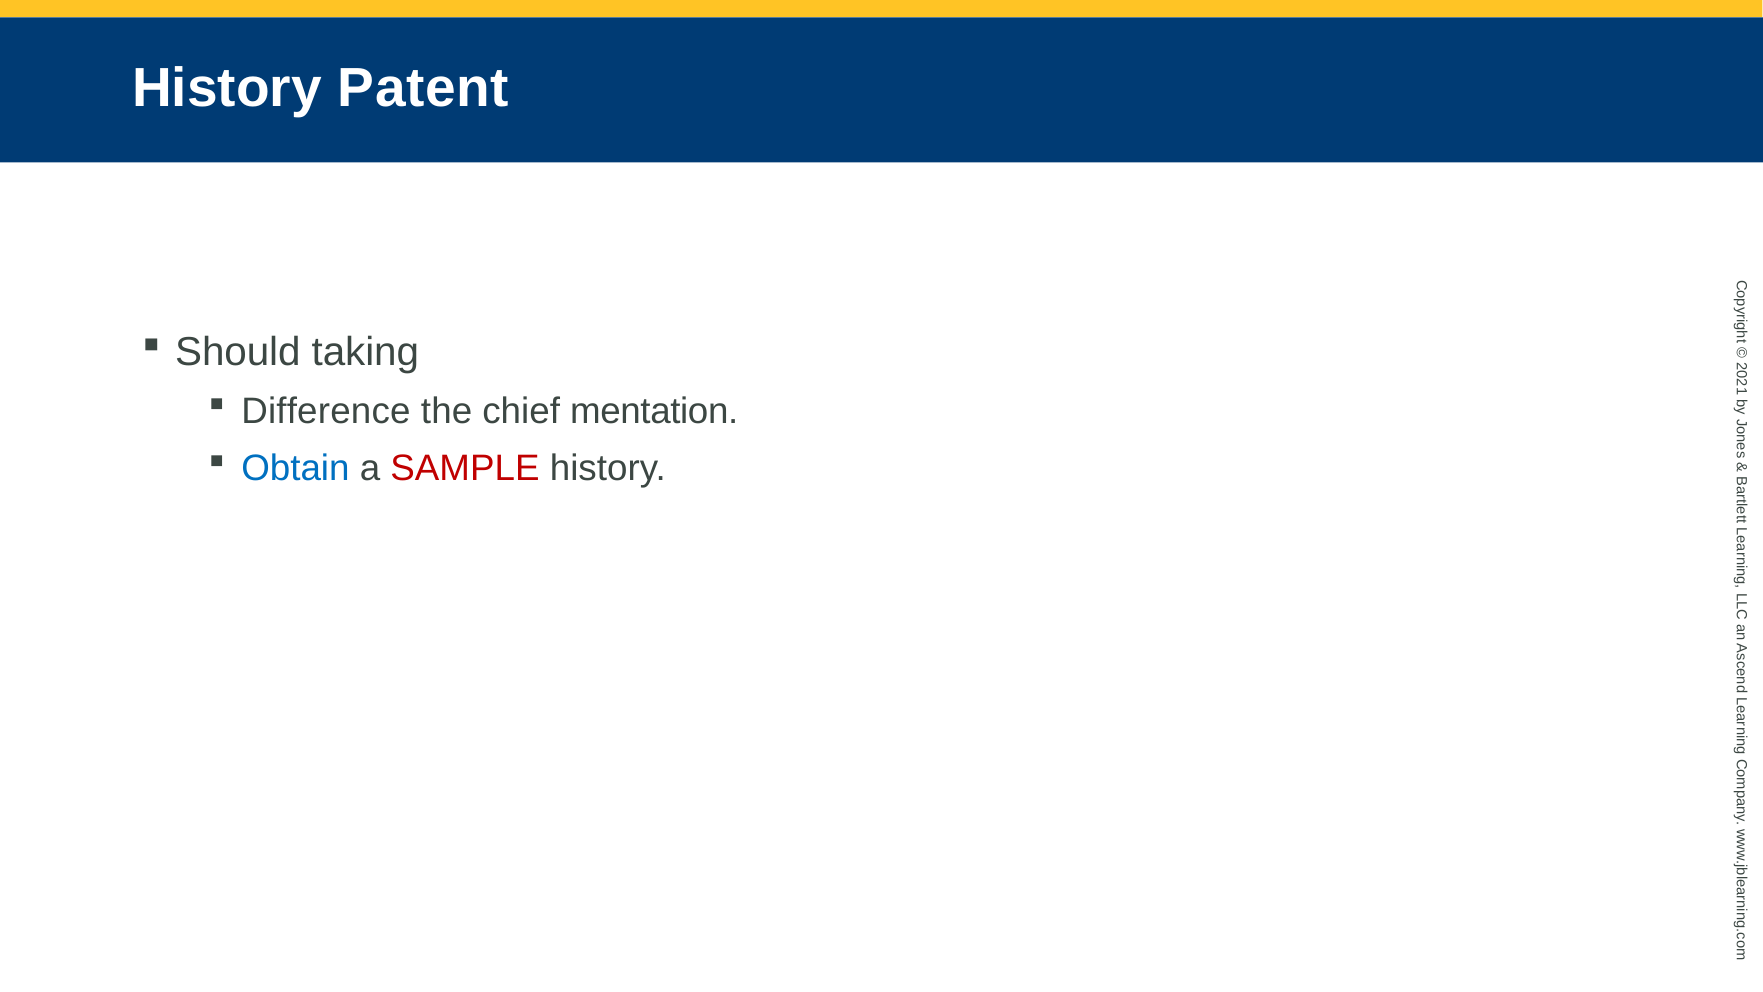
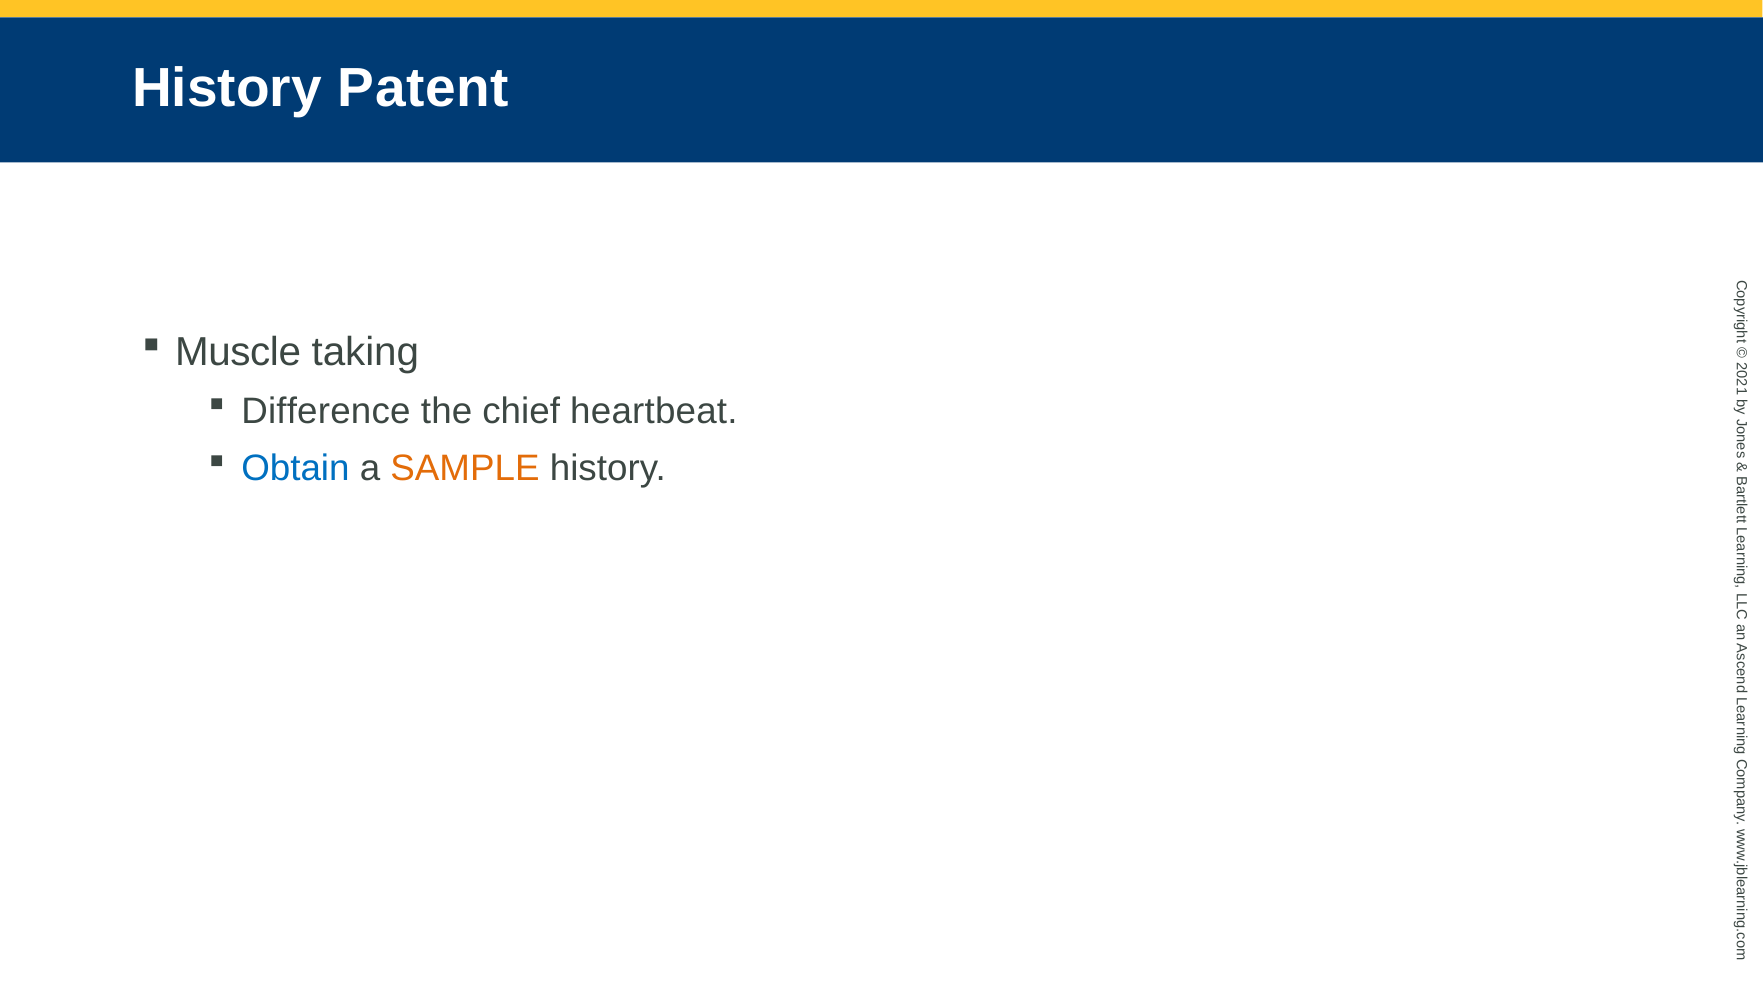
Should: Should -> Muscle (238, 352)
mentation: mentation -> heartbeat (654, 411)
SAMPLE colour: red -> orange (465, 468)
